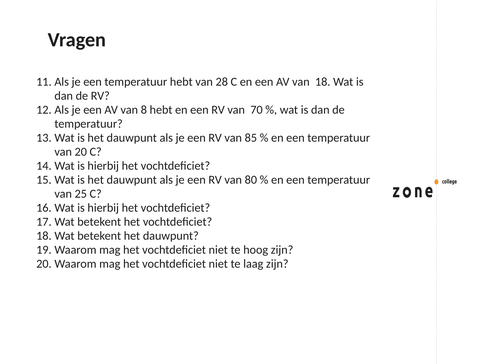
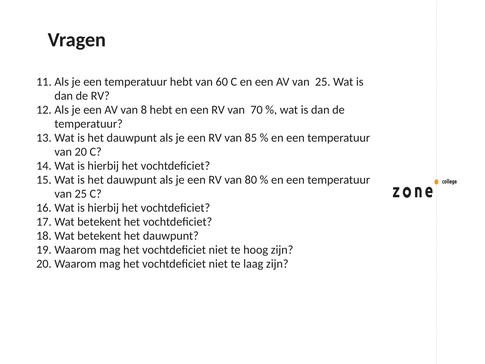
28: 28 -> 60 (222, 82)
AV van 18: 18 -> 25 (323, 82)
